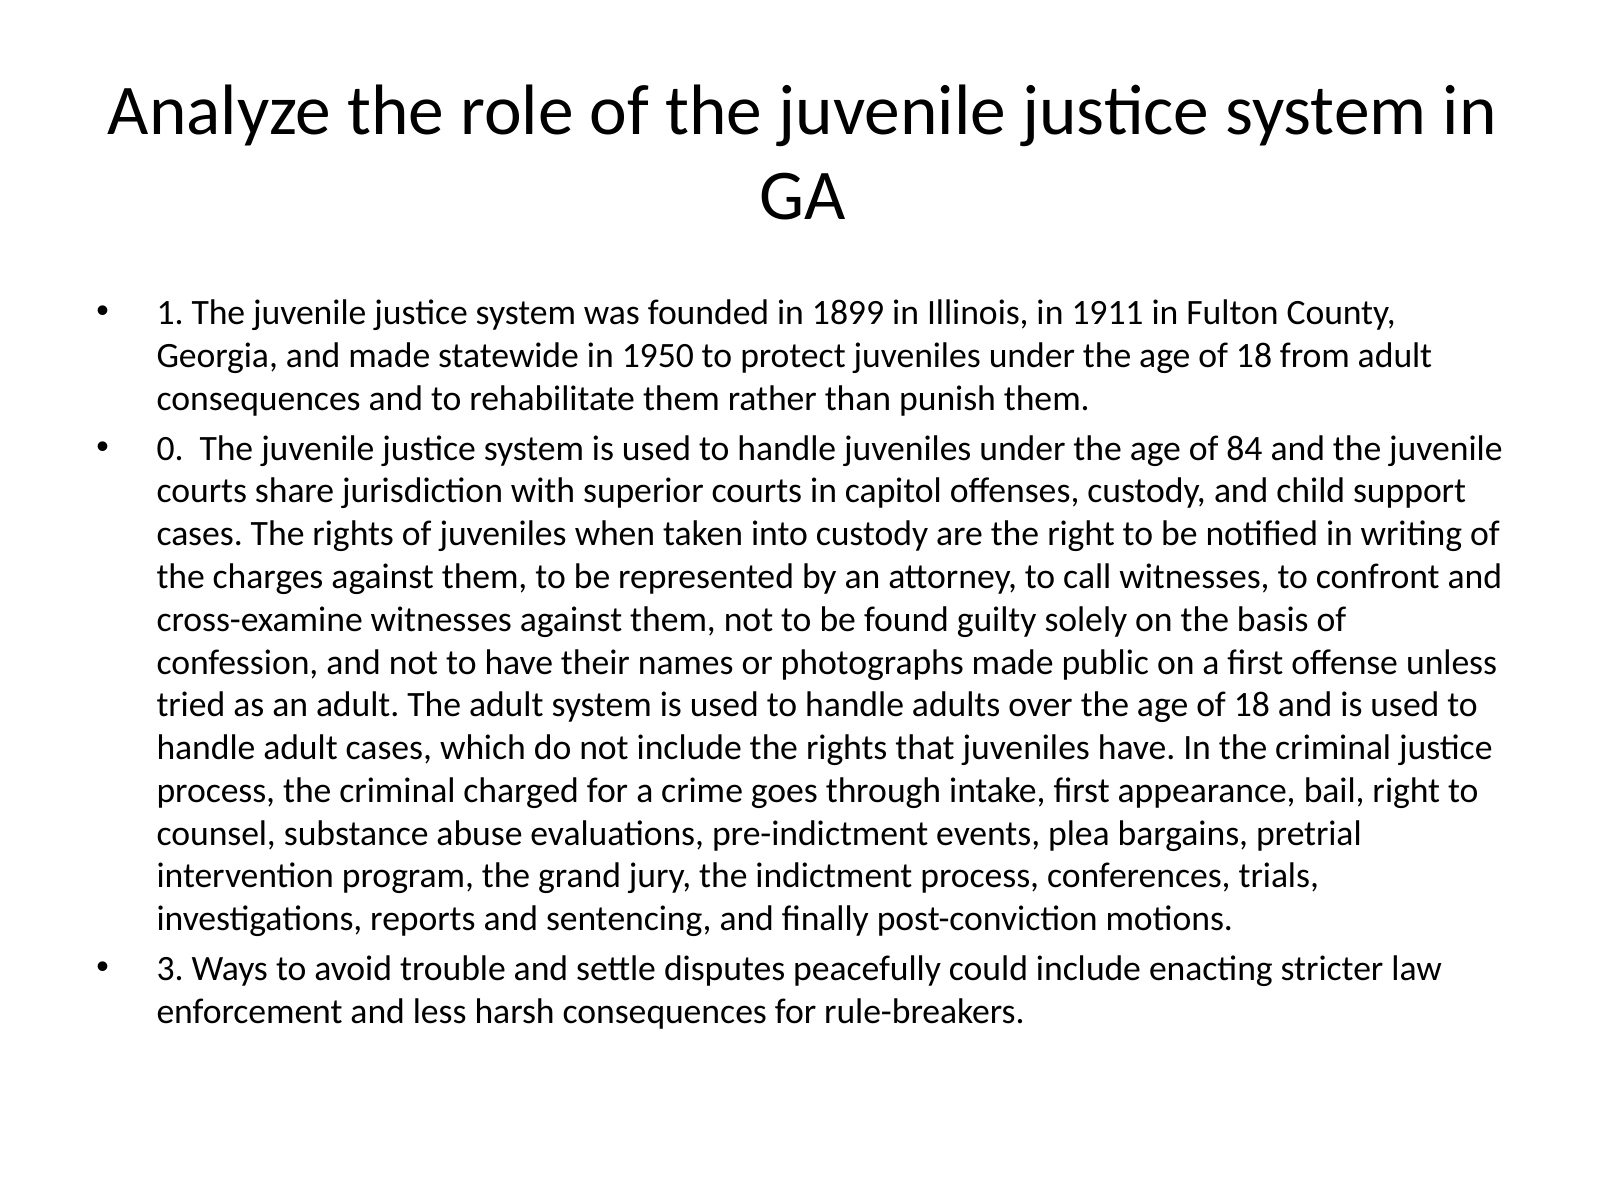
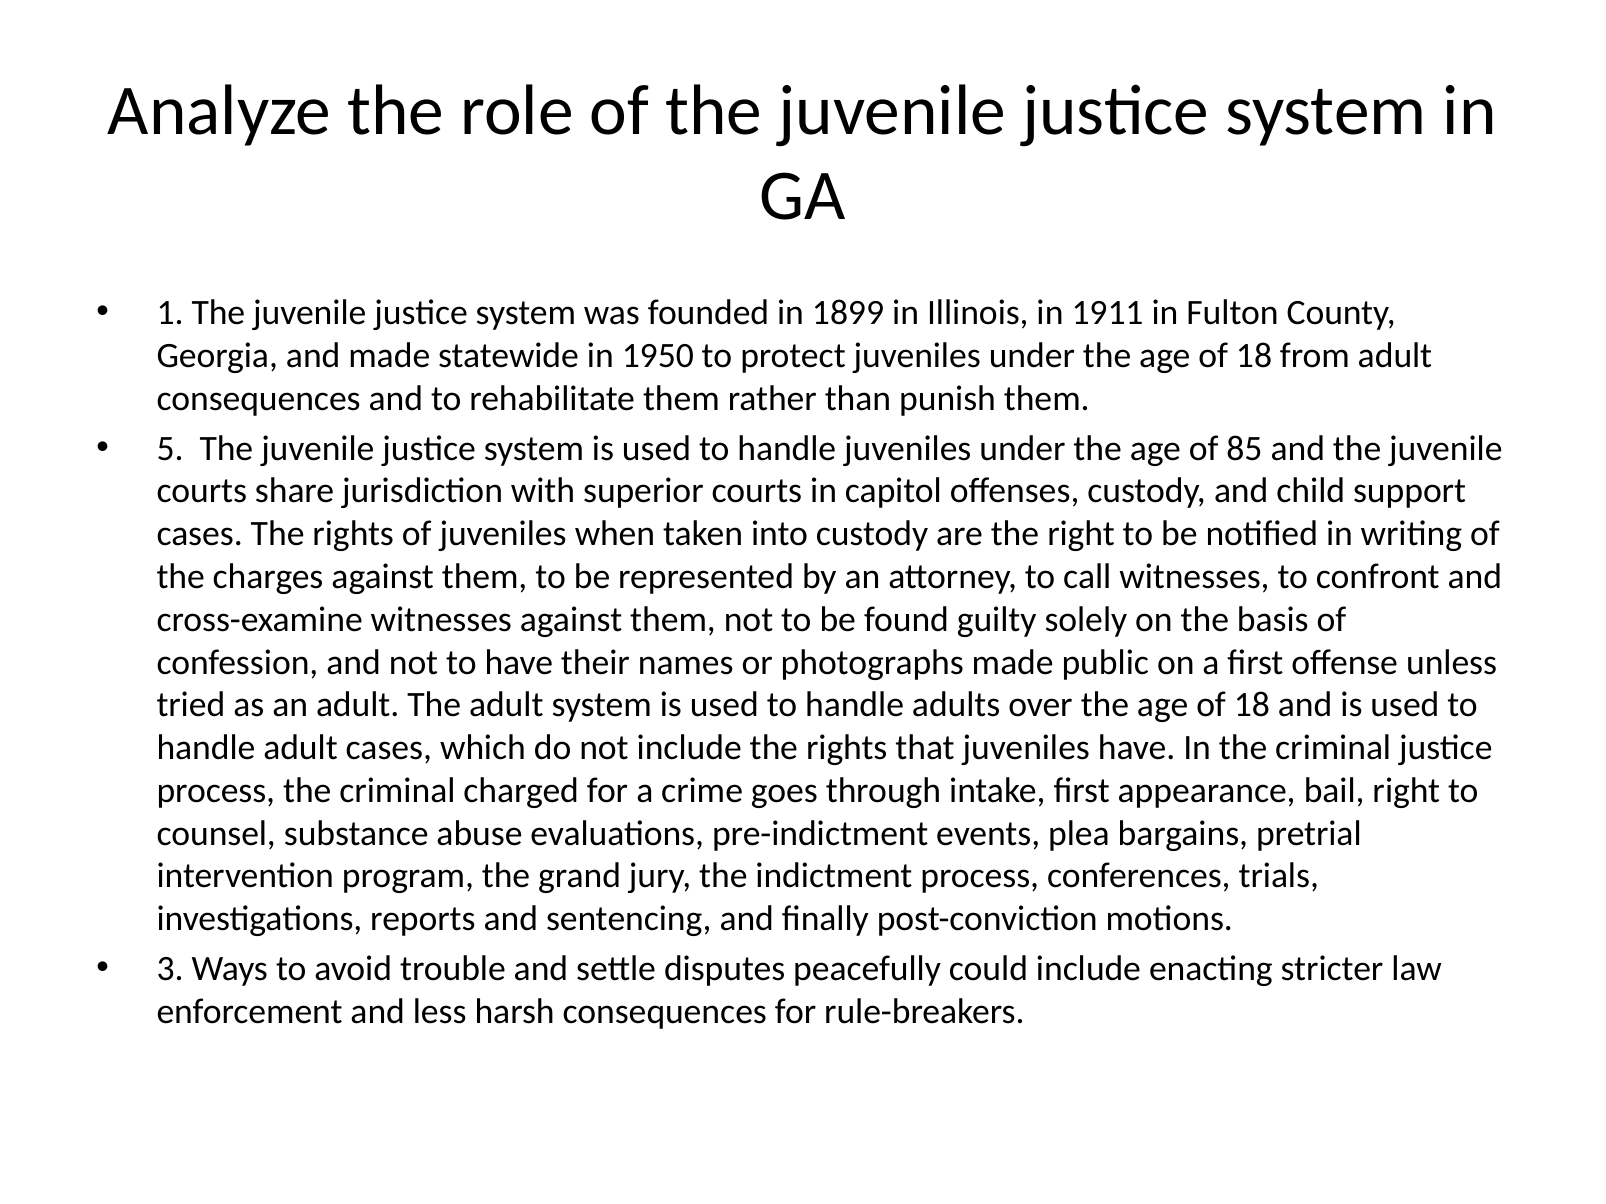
0: 0 -> 5 (170, 449)
84: 84 -> 85 (1245, 449)
